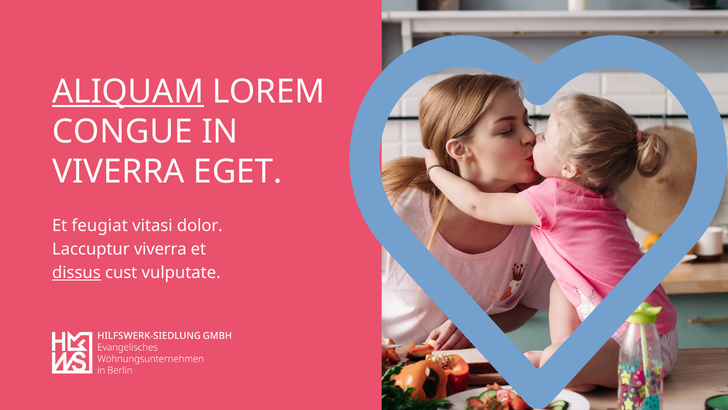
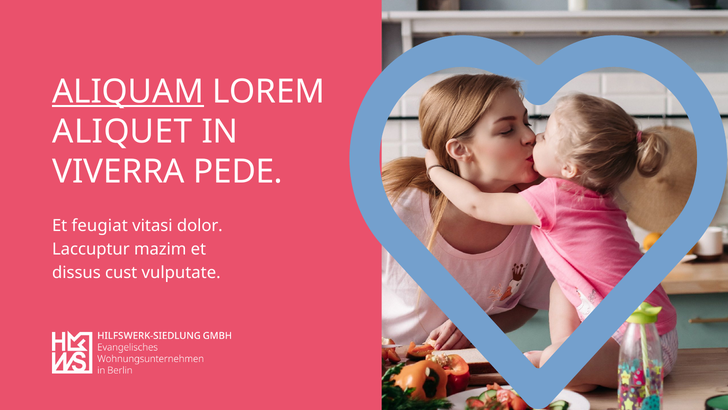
CONGUE: CONGUE -> ALIQUET (122, 132)
EGET: EGET -> PEDE (238, 172)
Laccuptur viverra: viverra -> mazim (160, 249)
dissus underline: present -> none (76, 272)
